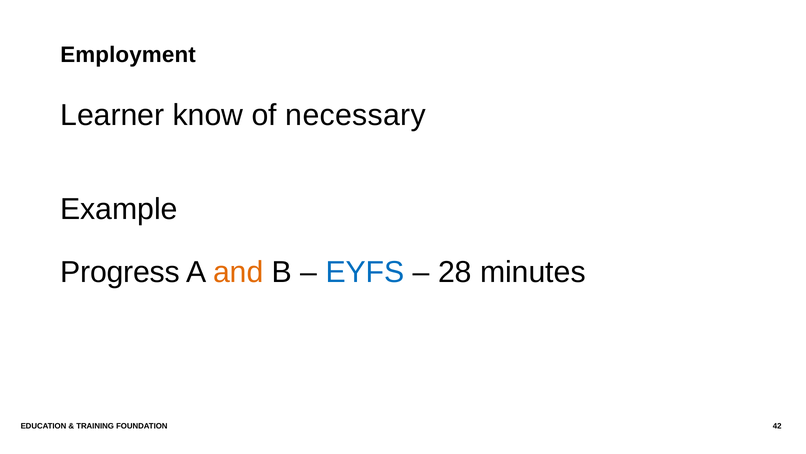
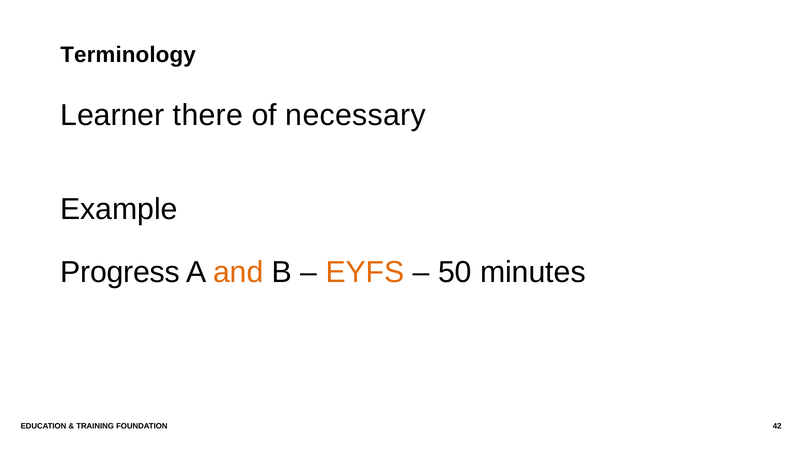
Employment: Employment -> Terminology (128, 55)
know: know -> there (208, 115)
EYFS colour: blue -> orange (365, 272)
28: 28 -> 50 (455, 272)
